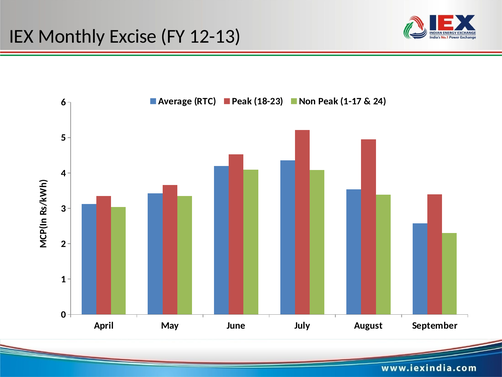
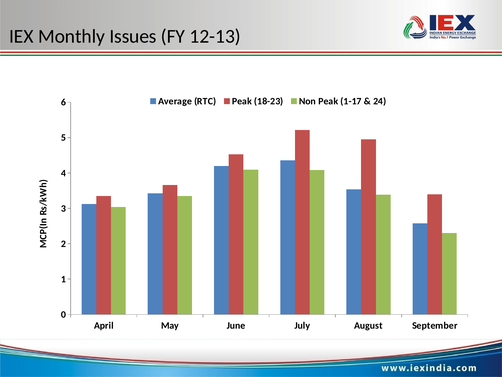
Excise: Excise -> Issues (133, 36)
